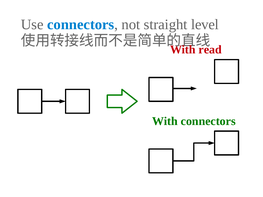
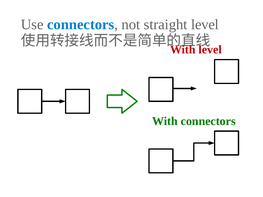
read: read -> level (210, 50)
